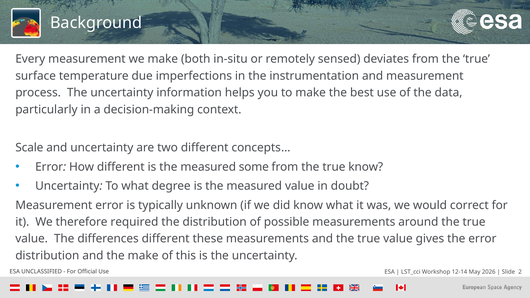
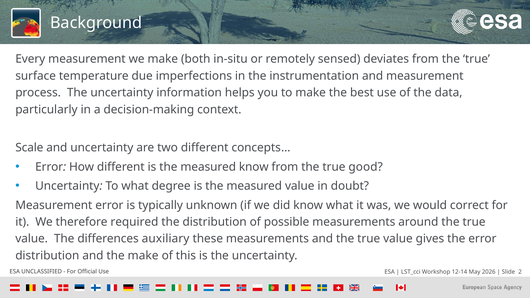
measured some: some -> know (254, 167)
true know: know -> good (366, 167)
differences different: different -> auxiliary (166, 239)
